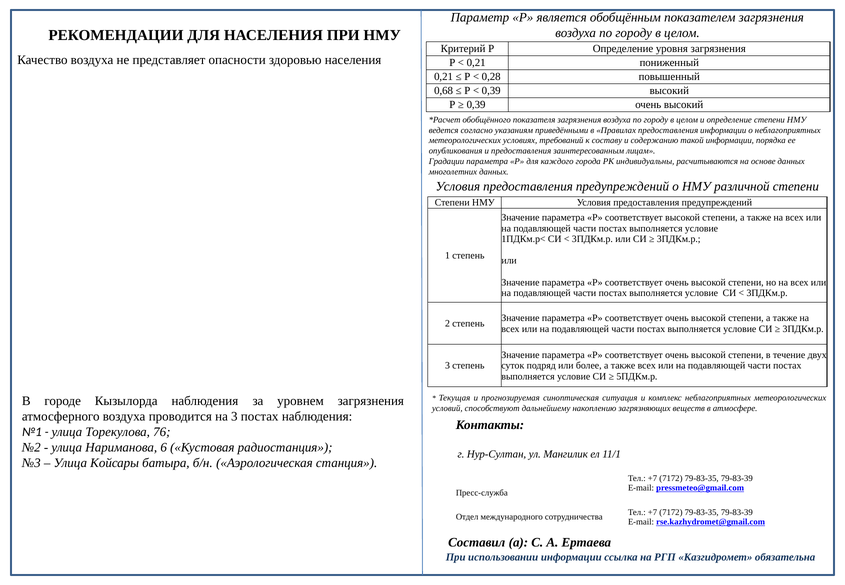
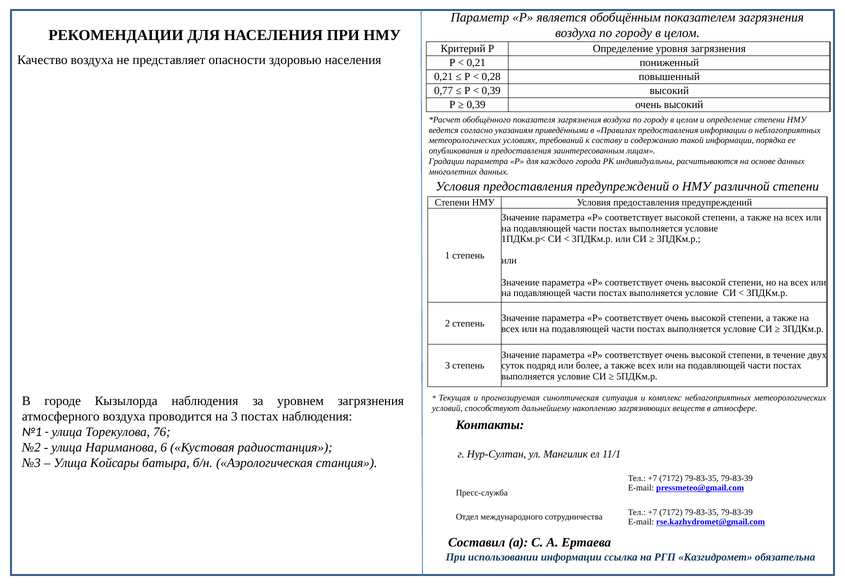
0,68: 0,68 -> 0,77 (444, 91)
